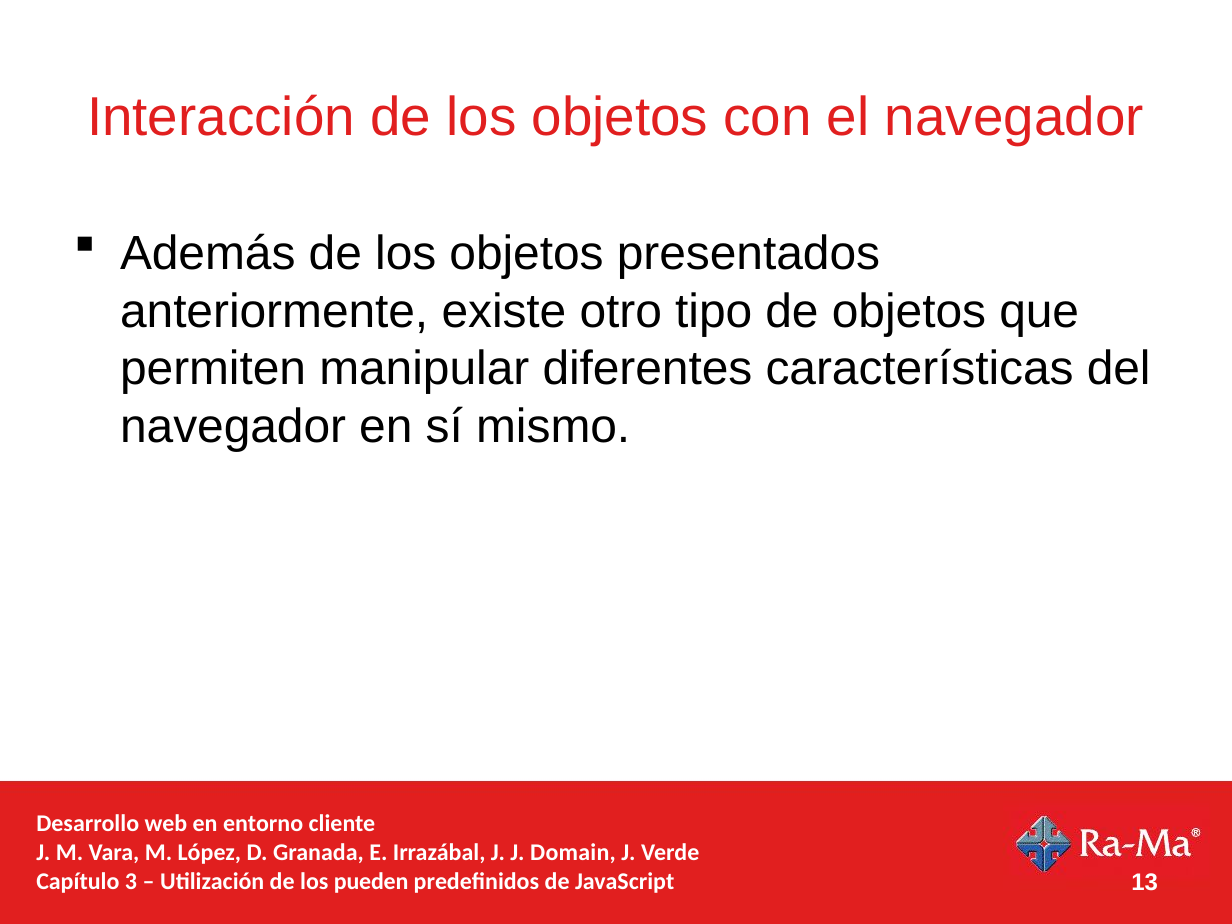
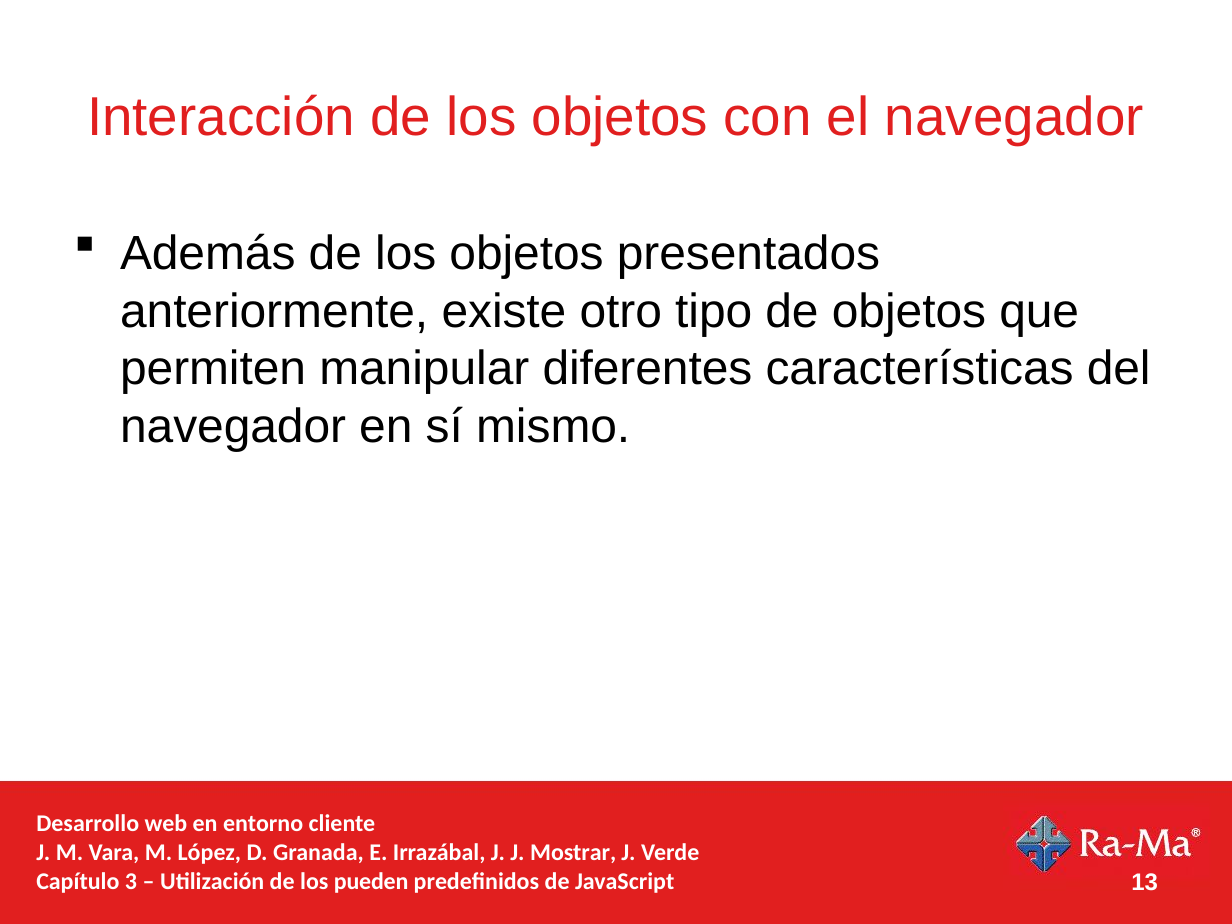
Domain: Domain -> Mostrar (573, 852)
